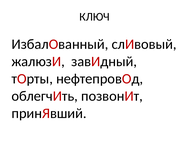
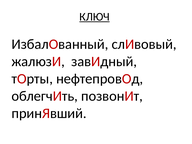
КЛЮЧ underline: none -> present (95, 17)
